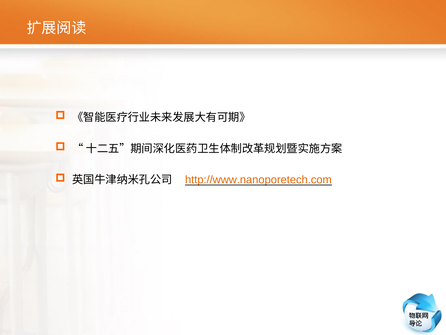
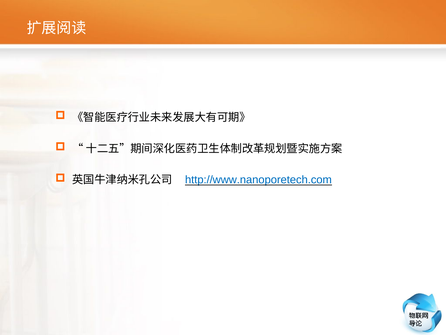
http://www.nanoporetech.com colour: orange -> blue (258, 180)
